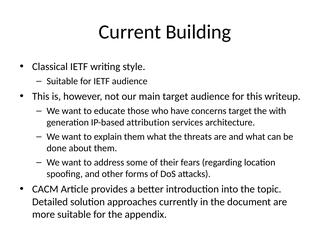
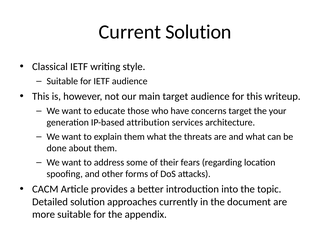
Current Building: Building -> Solution (198, 32)
with: with -> your (278, 111)
